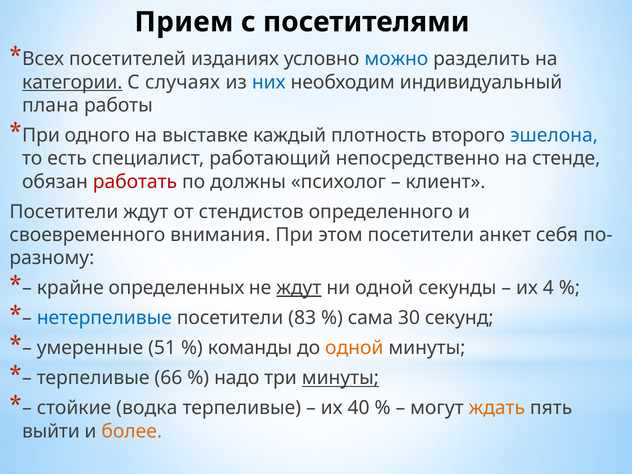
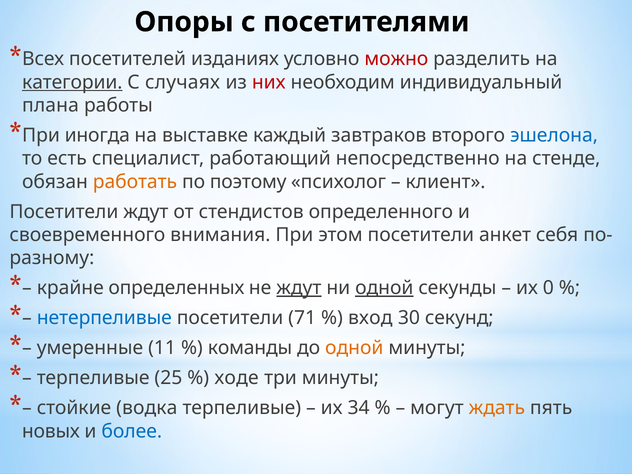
Прием: Прием -> Опоры (184, 22)
можно colour: blue -> red (396, 59)
них colour: blue -> red (269, 82)
одного: одного -> иногда (97, 135)
плотность: плотность -> завтраков (379, 135)
работать colour: red -> orange (135, 182)
должны: должны -> поэтому (248, 182)
одной underline: none -> present (384, 288)
4: 4 -> 0 (548, 288)
83: 83 -> 71 (302, 318)
сама: сама -> вход (370, 318)
51: 51 -> 11 (162, 348)
66: 66 -> 25 (168, 378)
надо: надо -> ходе (237, 378)
минуты underline: present -> none (340, 378)
40: 40 -> 34 (359, 408)
выйти: выйти -> новых (51, 431)
более colour: orange -> blue (132, 431)
